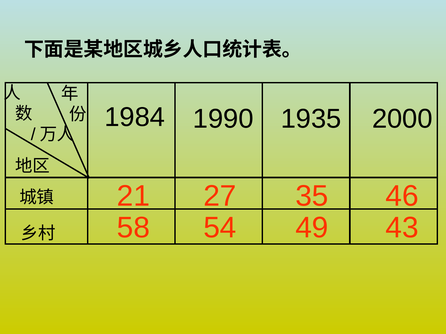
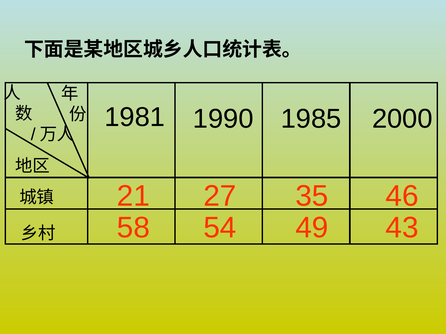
1984: 1984 -> 1981 (135, 117)
1935: 1935 -> 1985 (311, 119)
